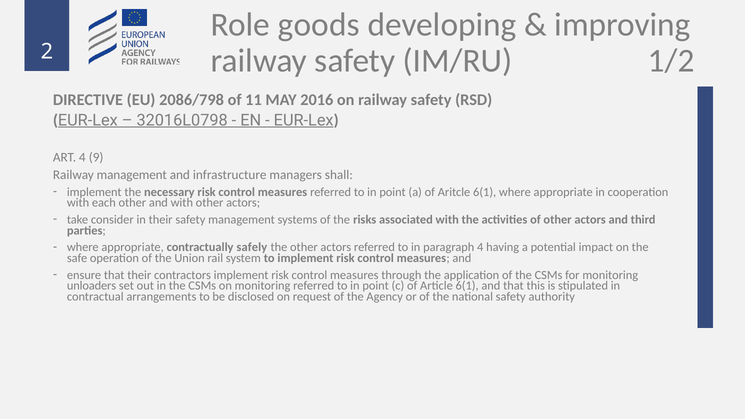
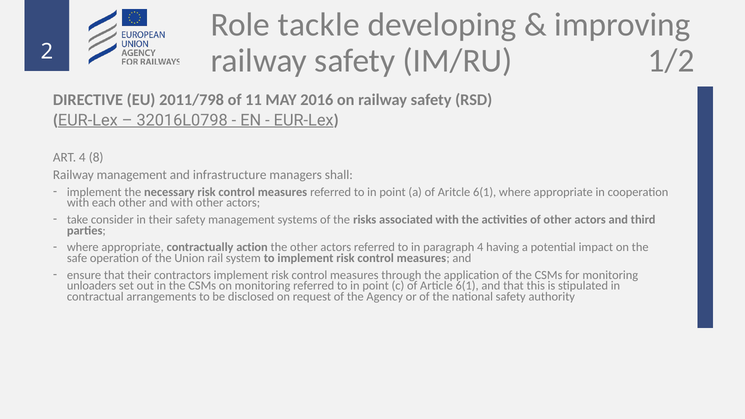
goods: goods -> tackle (319, 25)
2086/798: 2086/798 -> 2011/798 (192, 100)
9: 9 -> 8 (96, 157)
safely: safely -> action (252, 247)
